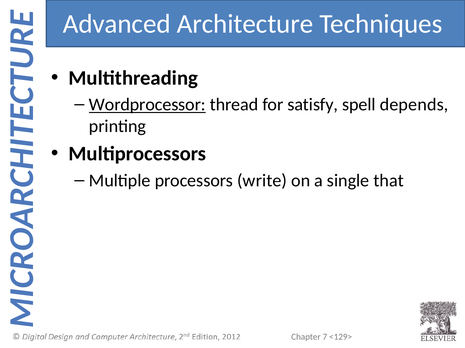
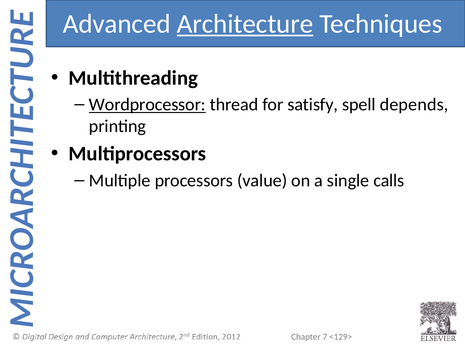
Architecture underline: none -> present (245, 24)
write: write -> value (262, 181)
that: that -> calls (389, 181)
